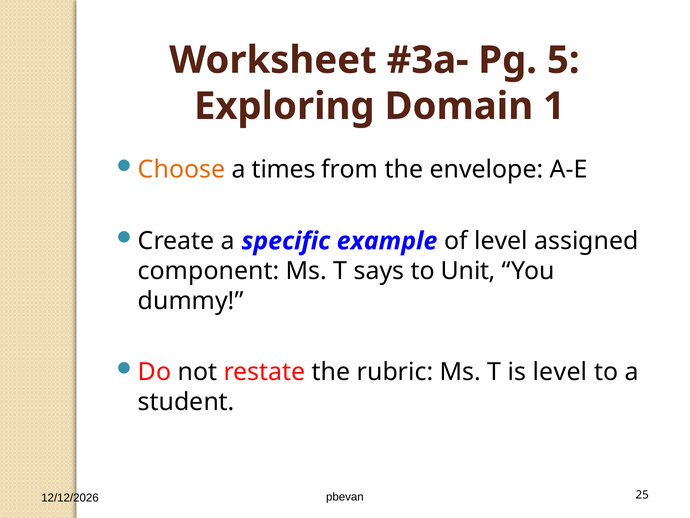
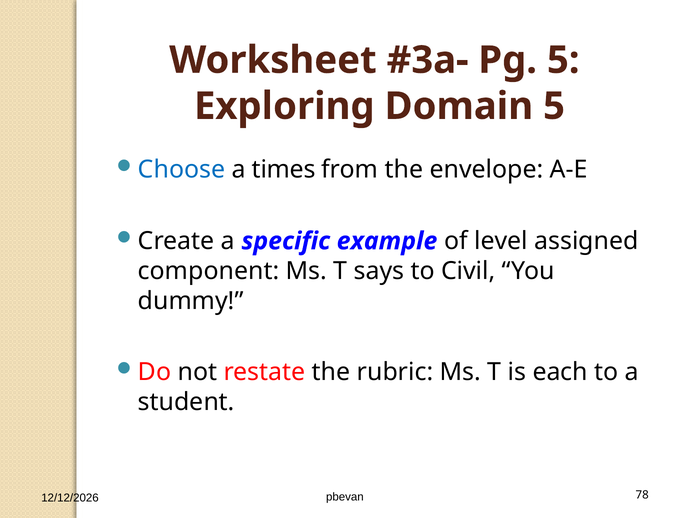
Domain 1: 1 -> 5 (554, 106)
Choose colour: orange -> blue (182, 170)
Unit: Unit -> Civil (468, 271)
is level: level -> each (560, 372)
25: 25 -> 78 (642, 495)
